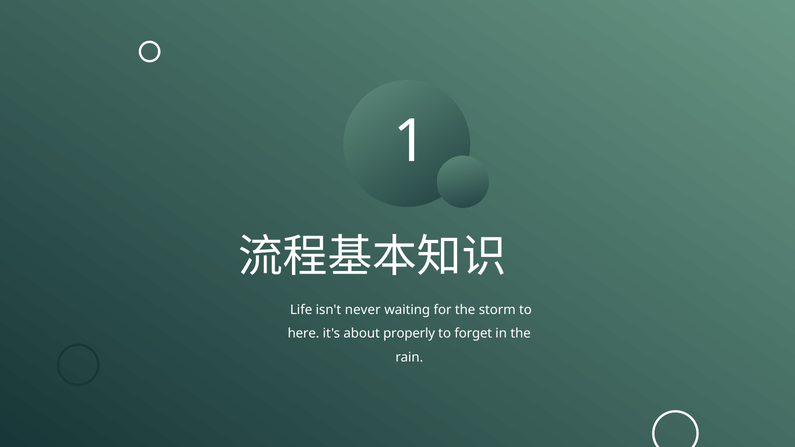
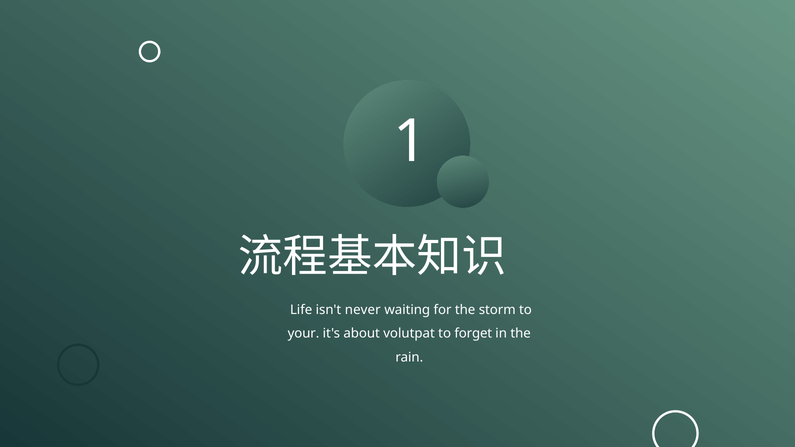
here: here -> your (303, 334)
properly: properly -> volutpat (409, 334)
